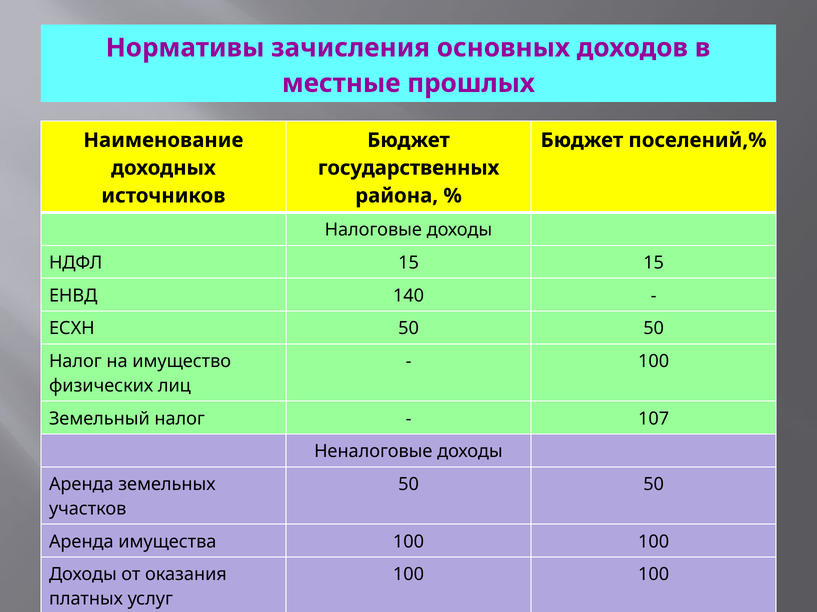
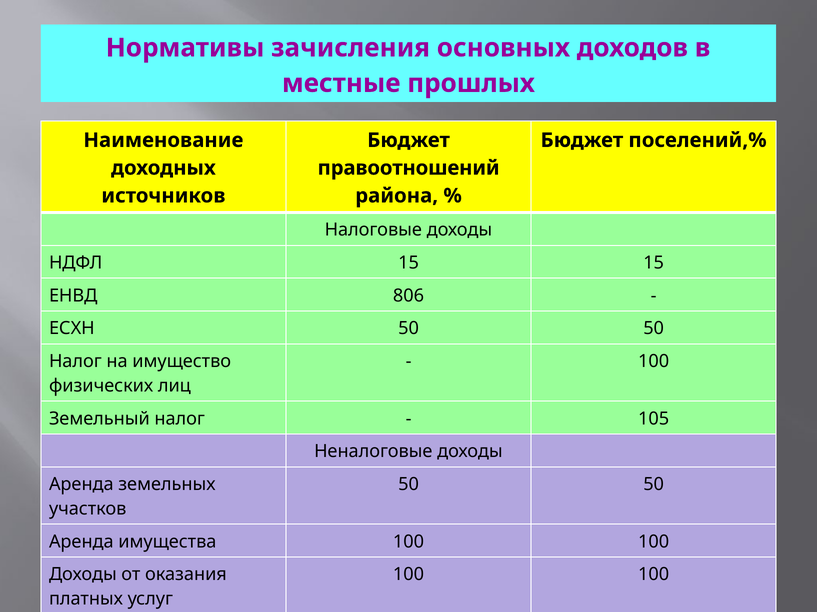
государственных: государственных -> правоотношений (409, 168)
140: 140 -> 806 (409, 296)
107: 107 -> 105 (654, 419)
